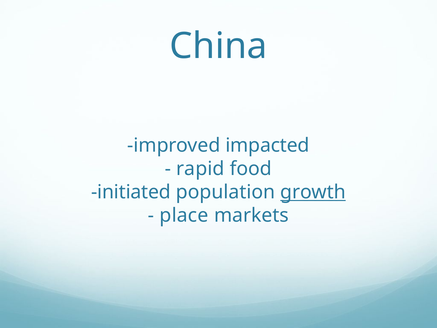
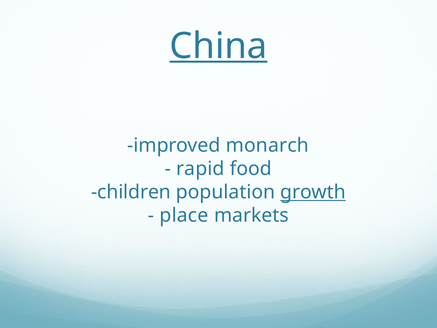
China underline: none -> present (218, 46)
impacted: impacted -> monarch (267, 145)
initiated: initiated -> children (131, 192)
